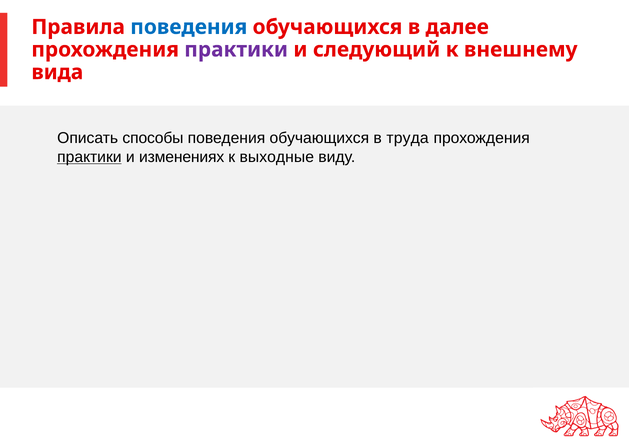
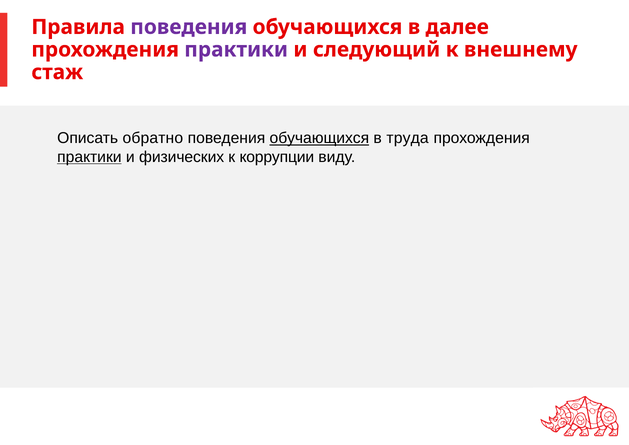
поведения colour: blue -> purple (189, 27)
вида: вида -> стаж (57, 72)
способы: способы -> обратно (153, 138)
обучающихся underline: none -> present (319, 138)
изменениях: изменениях -> физических (182, 157)
выходные: выходные -> коррупции (277, 157)
